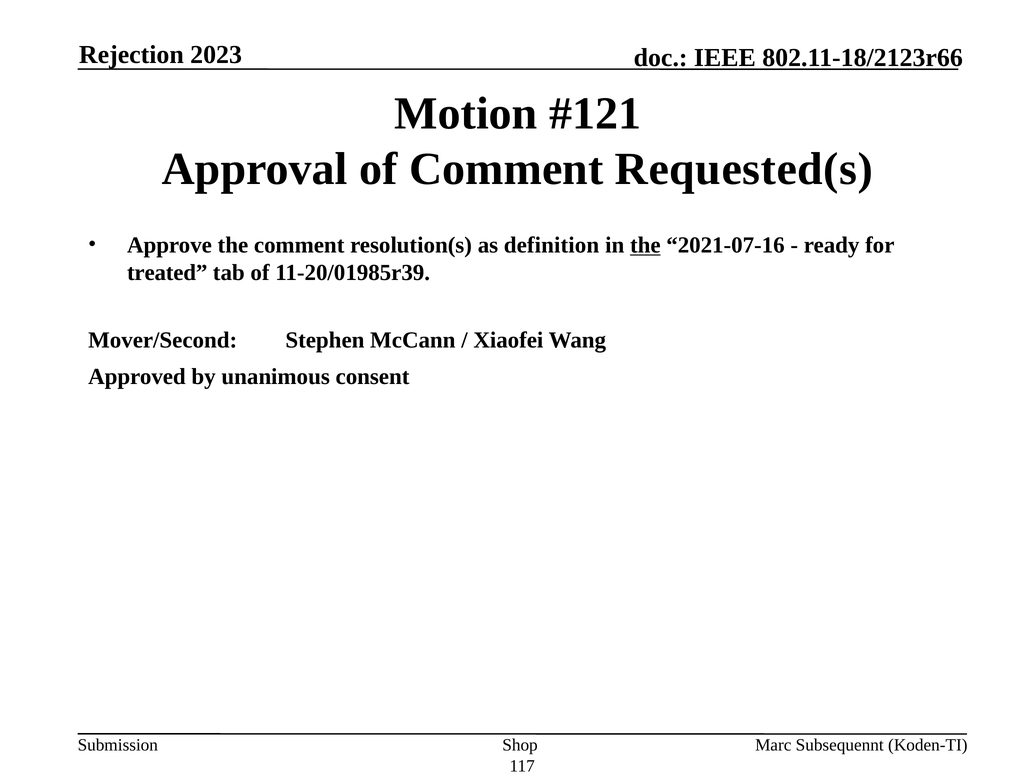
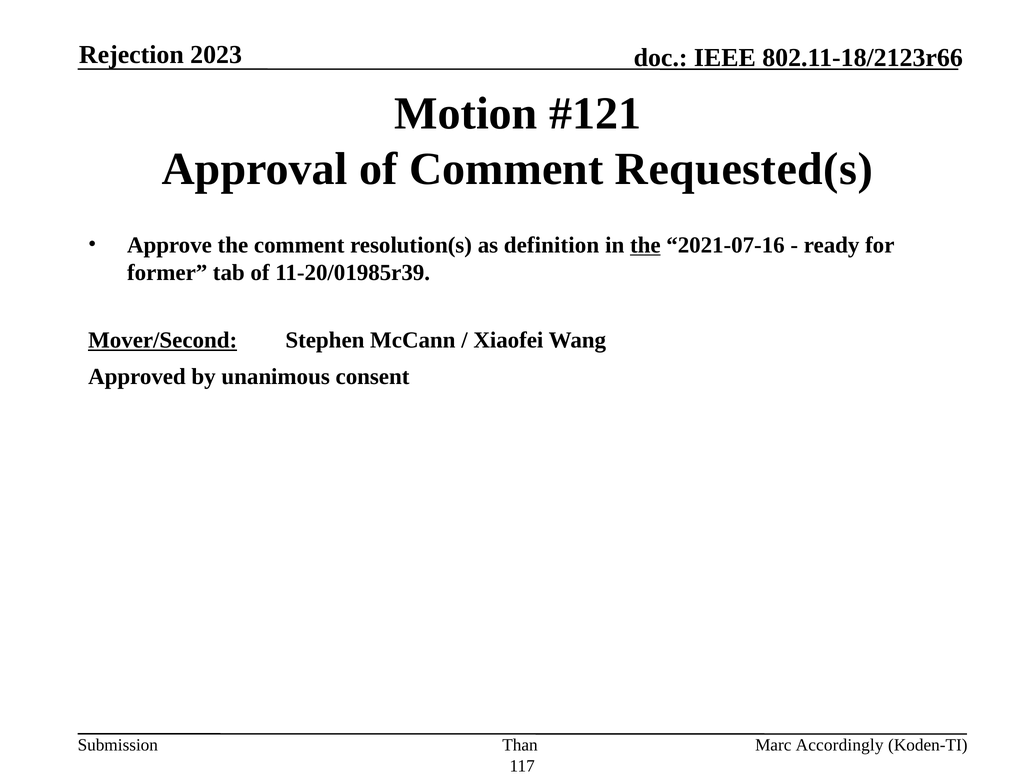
treated: treated -> former (167, 273)
Mover/Second underline: none -> present (163, 340)
Shop: Shop -> Than (520, 745)
Subsequennt: Subsequennt -> Accordingly (840, 745)
